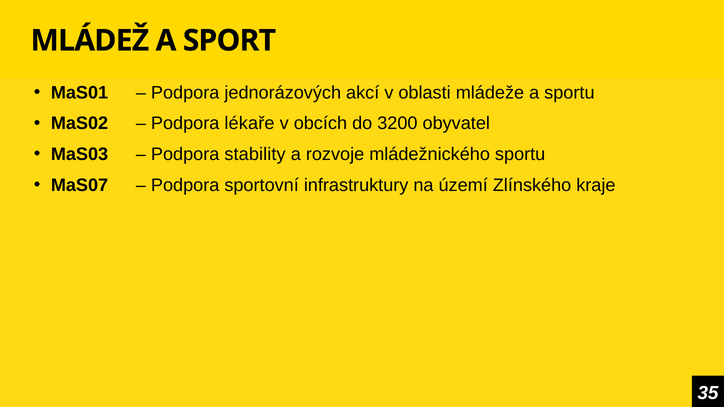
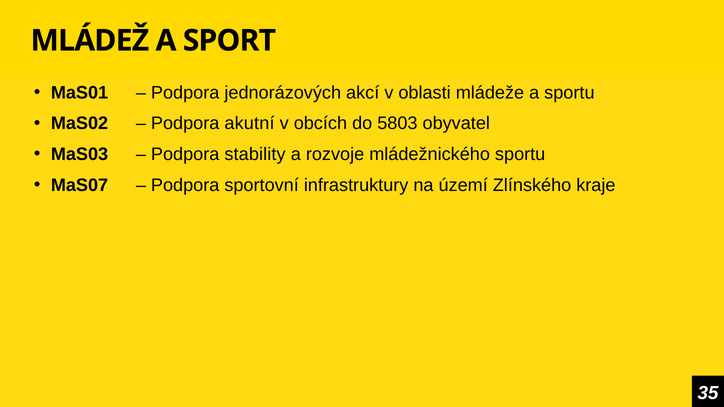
lékaře: lékaře -> akutní (249, 123)
3200: 3200 -> 5803 (397, 123)
